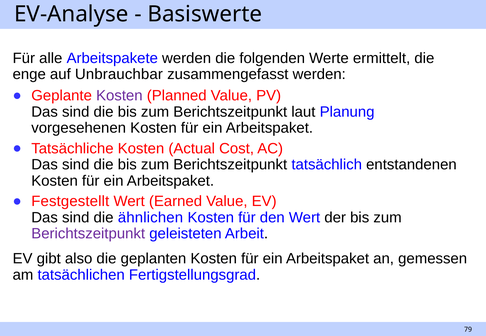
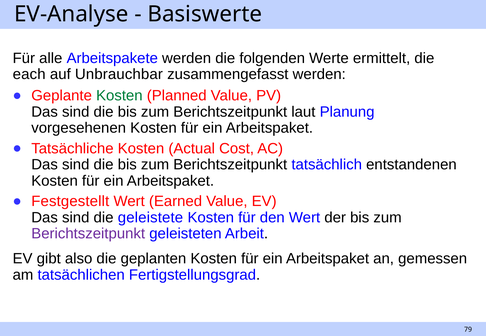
enge: enge -> each (29, 74)
Kosten colour: purple -> green (119, 96)
ähnlichen: ähnlichen -> geleistete (150, 218)
